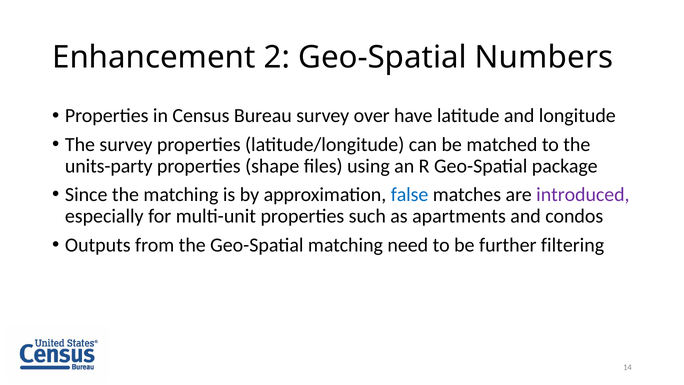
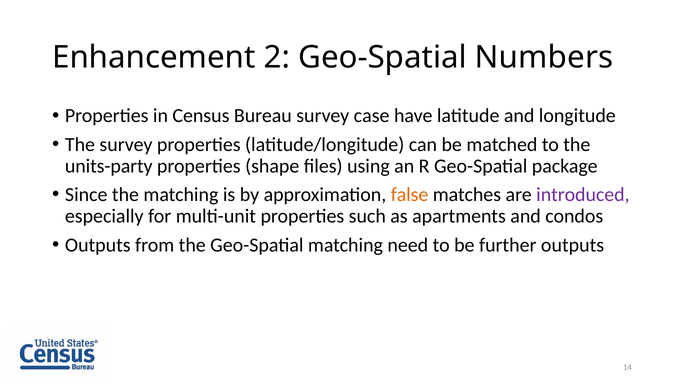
over: over -> case (372, 116)
false colour: blue -> orange (410, 195)
further filtering: filtering -> outputs (573, 245)
